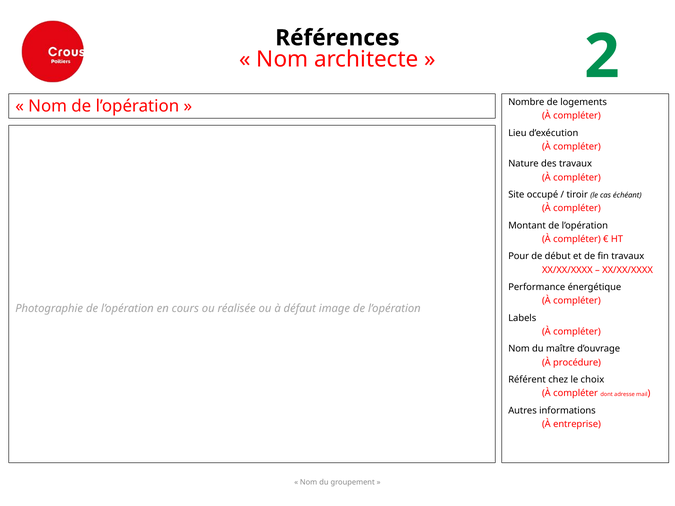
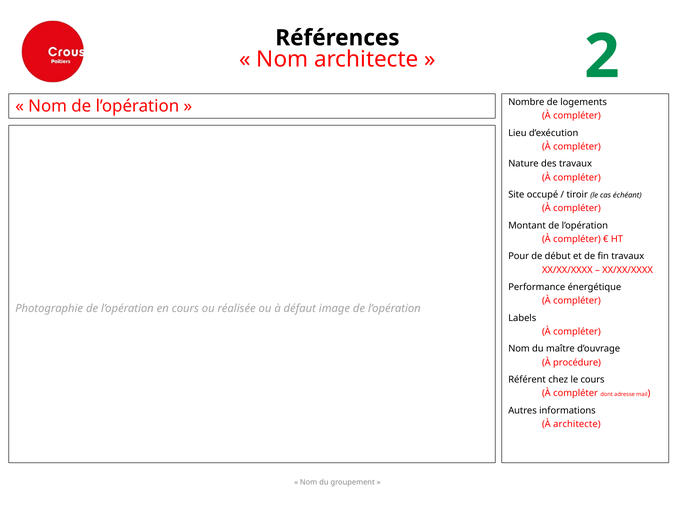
le choix: choix -> cours (593, 380)
À entreprise: entreprise -> architecte (577, 424)
